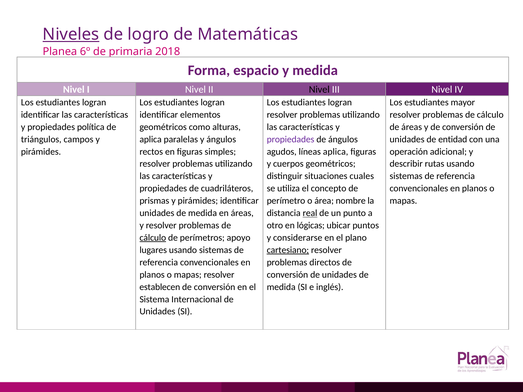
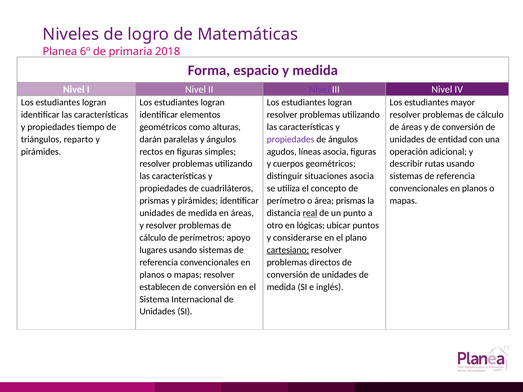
Niveles underline: present -> none (71, 34)
Nivel colour: black -> purple (319, 90)
política: política -> tiempo (91, 127)
campos: campos -> reparto (78, 139)
aplica: aplica -> darán (151, 139)
líneas aplica: aplica -> asocia (336, 152)
situaciones cuales: cuales -> asocia (362, 176)
área nombre: nombre -> prismas (351, 201)
cálculo underline: present -> none (153, 238)
